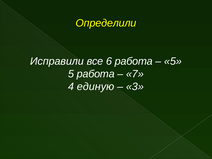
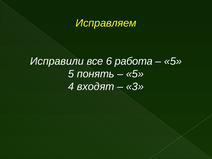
Определили: Определили -> Исправляем (106, 23)
5 работа: работа -> понять (96, 74)
7: 7 -> 5 (135, 74)
единую: единую -> входят (96, 87)
